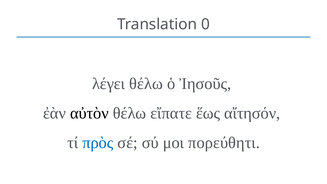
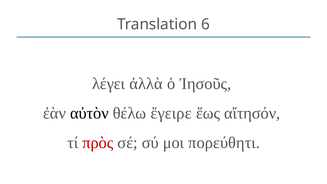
0: 0 -> 6 (205, 24)
λέγει θέλω: θέλω -> ἀλλὰ (146, 84)
εἴπατε: εἴπατε -> ἔγειρε (171, 113)
πρὸς colour: blue -> red (98, 143)
